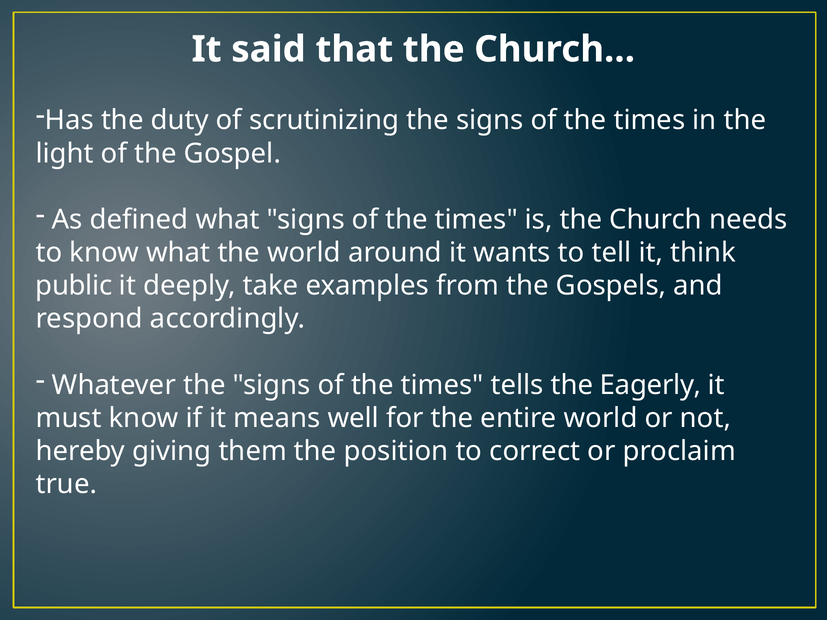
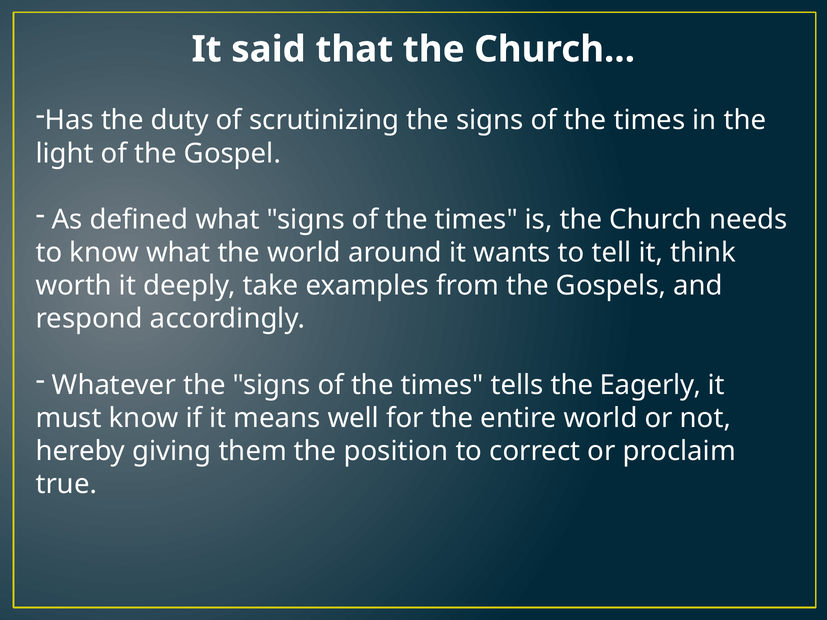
public: public -> worth (74, 286)
